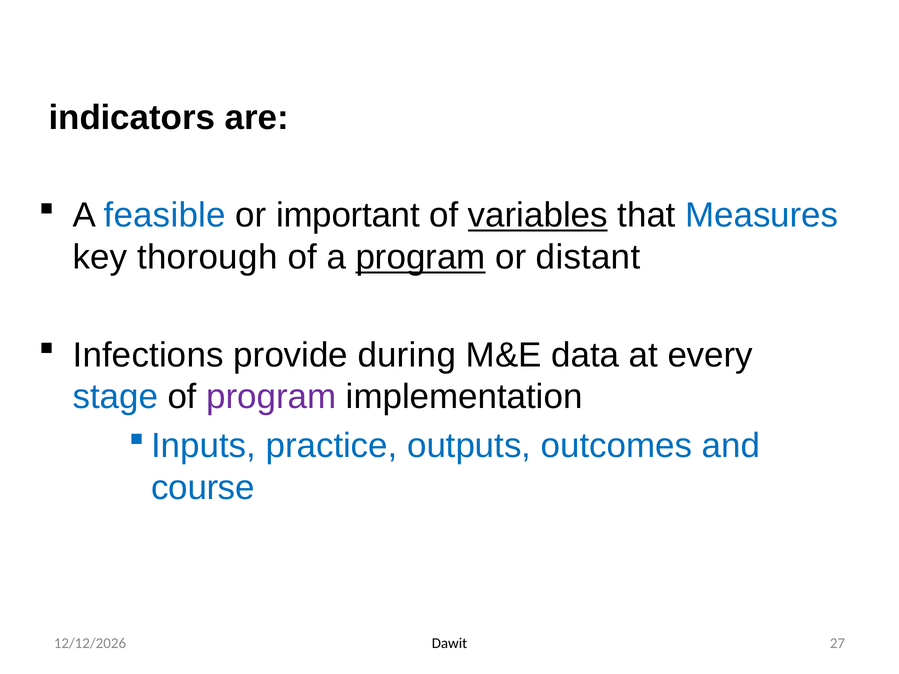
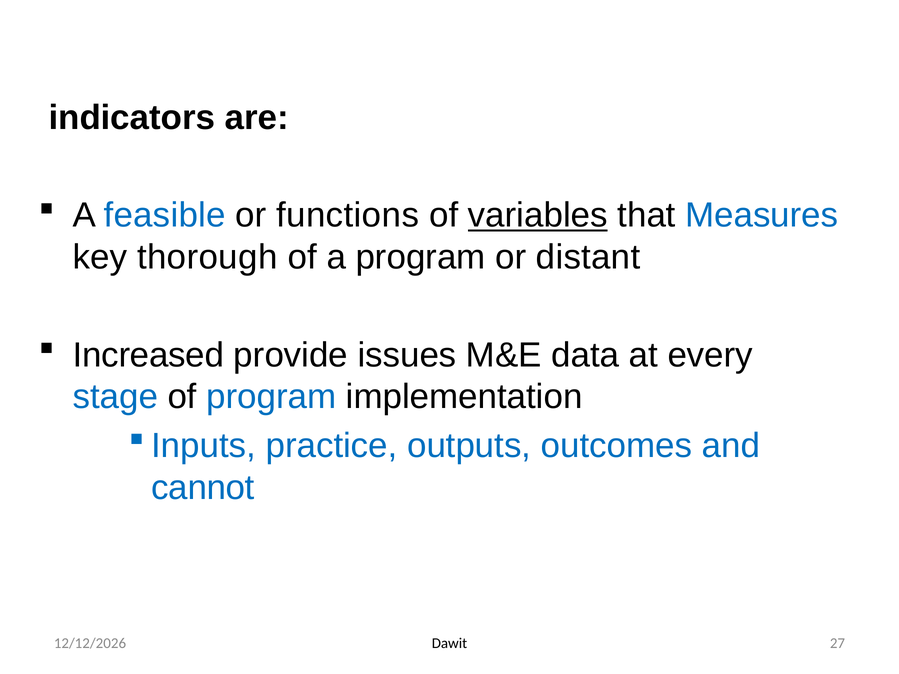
important: important -> functions (348, 216)
program underline: present -> none (421, 257)
Infections: Infections -> Increased (148, 355)
during: during -> issues (407, 355)
program colour: purple -> blue (271, 397)
course: course -> cannot (203, 488)
